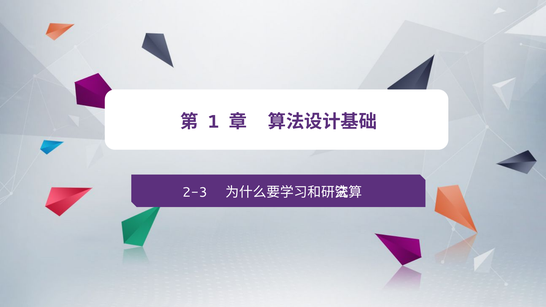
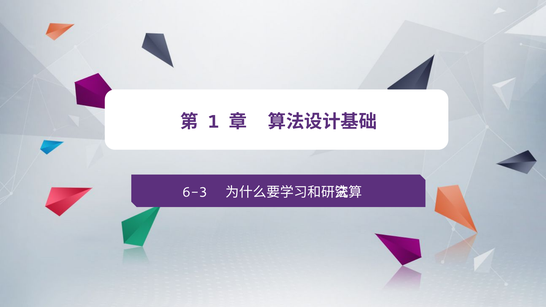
2-3: 2-3 -> 6-3 (195, 192)
